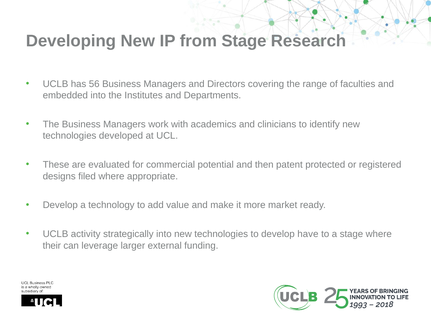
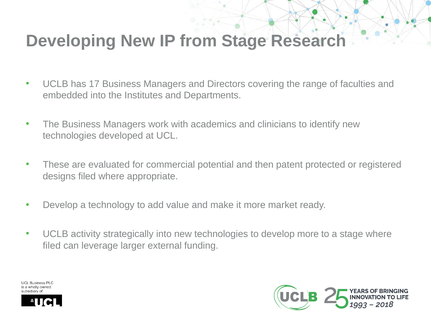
56: 56 -> 17 (94, 84)
develop have: have -> more (308, 234)
their: their -> filed (52, 246)
